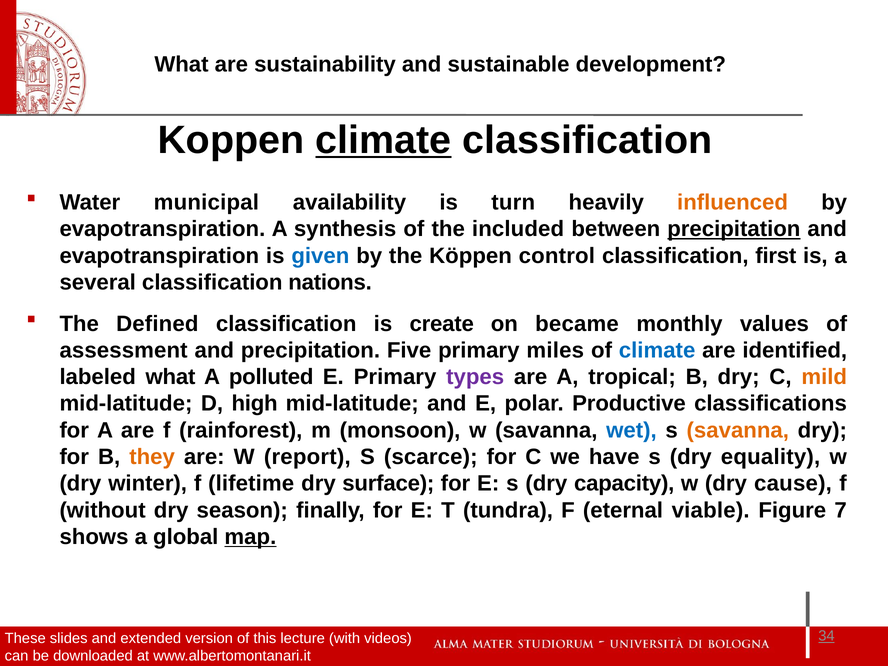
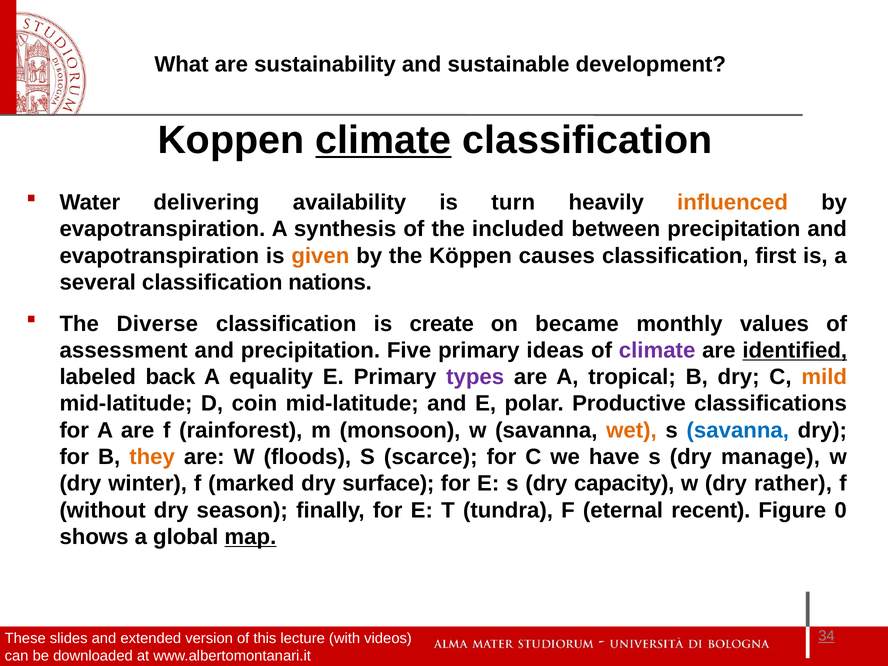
municipal: municipal -> delivering (206, 202)
precipitation underline: present -> none (734, 229)
given colour: blue -> orange (320, 256)
control: control -> causes (557, 256)
Defined: Defined -> Diverse (157, 324)
miles: miles -> ideas (555, 350)
climate colour: blue -> purple (657, 350)
identified underline: none -> present (795, 350)
labeled what: what -> back (170, 377)
polluted: polluted -> equality (271, 377)
high: high -> coin (254, 404)
wet colour: blue -> orange (631, 430)
savanna colour: orange -> blue (738, 430)
report: report -> floods (307, 457)
equality: equality -> manage (771, 457)
lifetime: lifetime -> marked (251, 484)
cause: cause -> rather (793, 484)
viable: viable -> recent (711, 510)
7: 7 -> 0 (841, 510)
